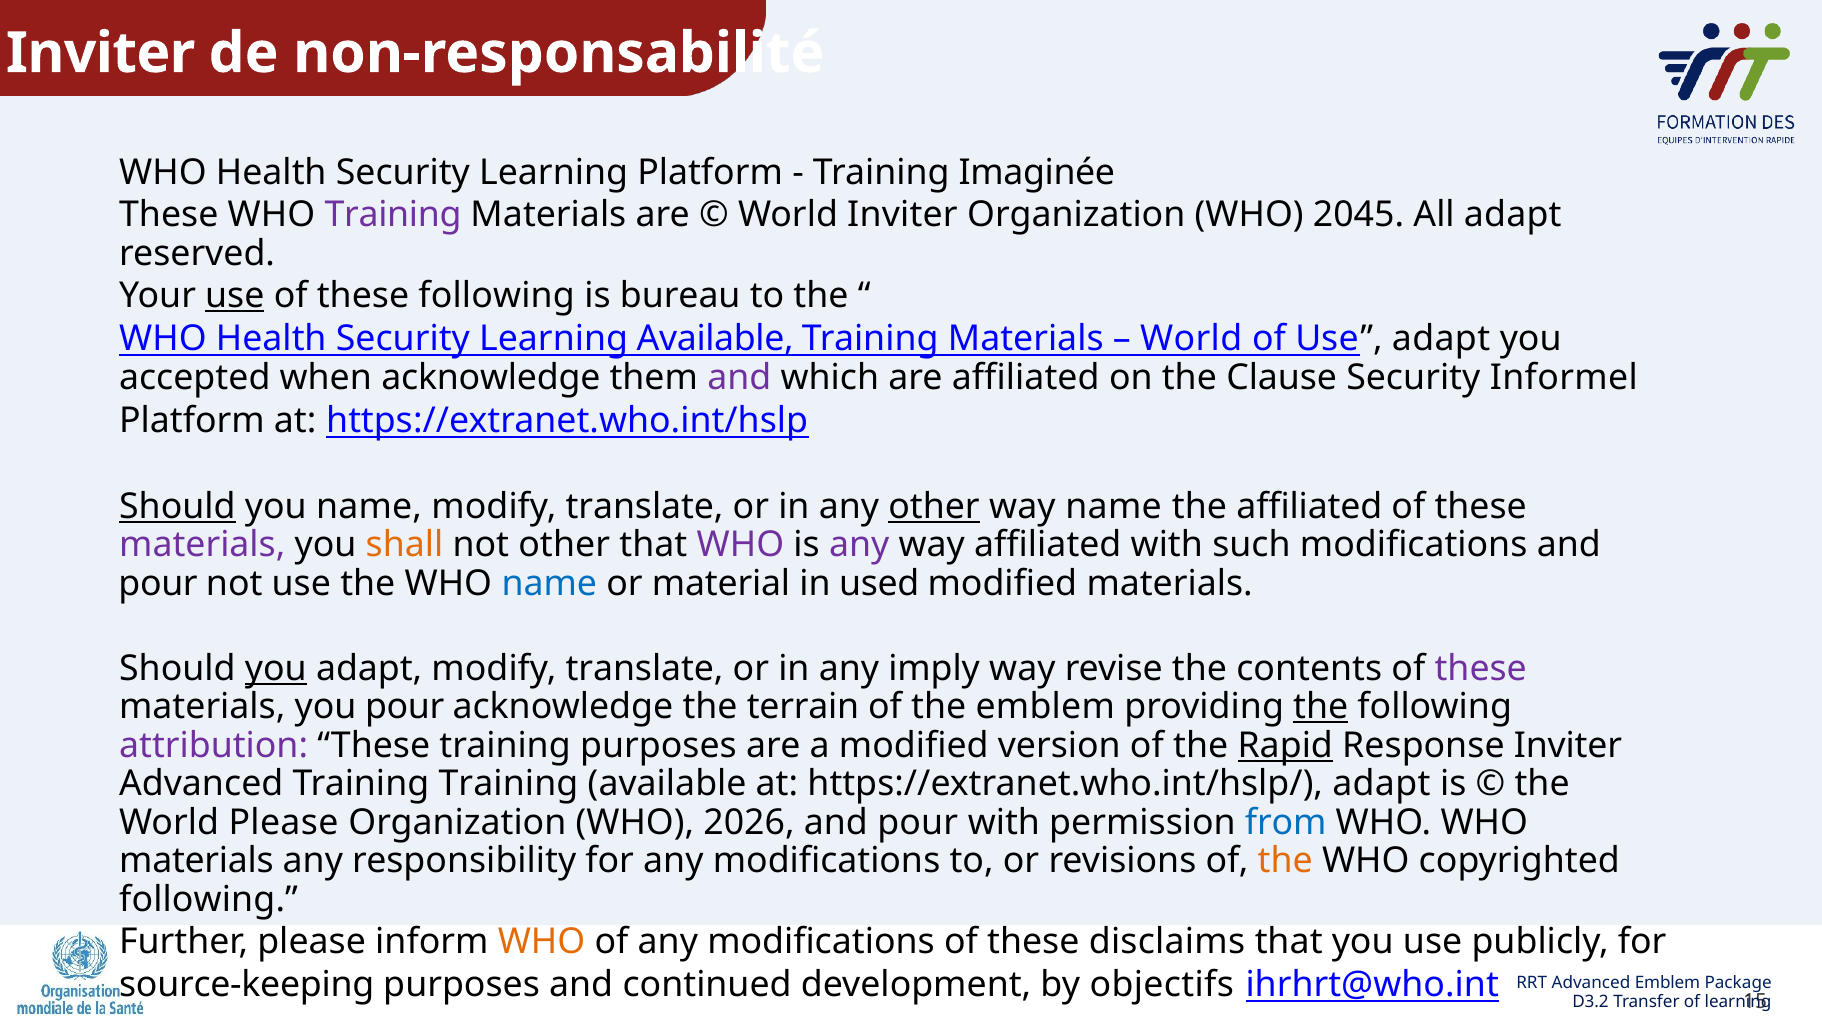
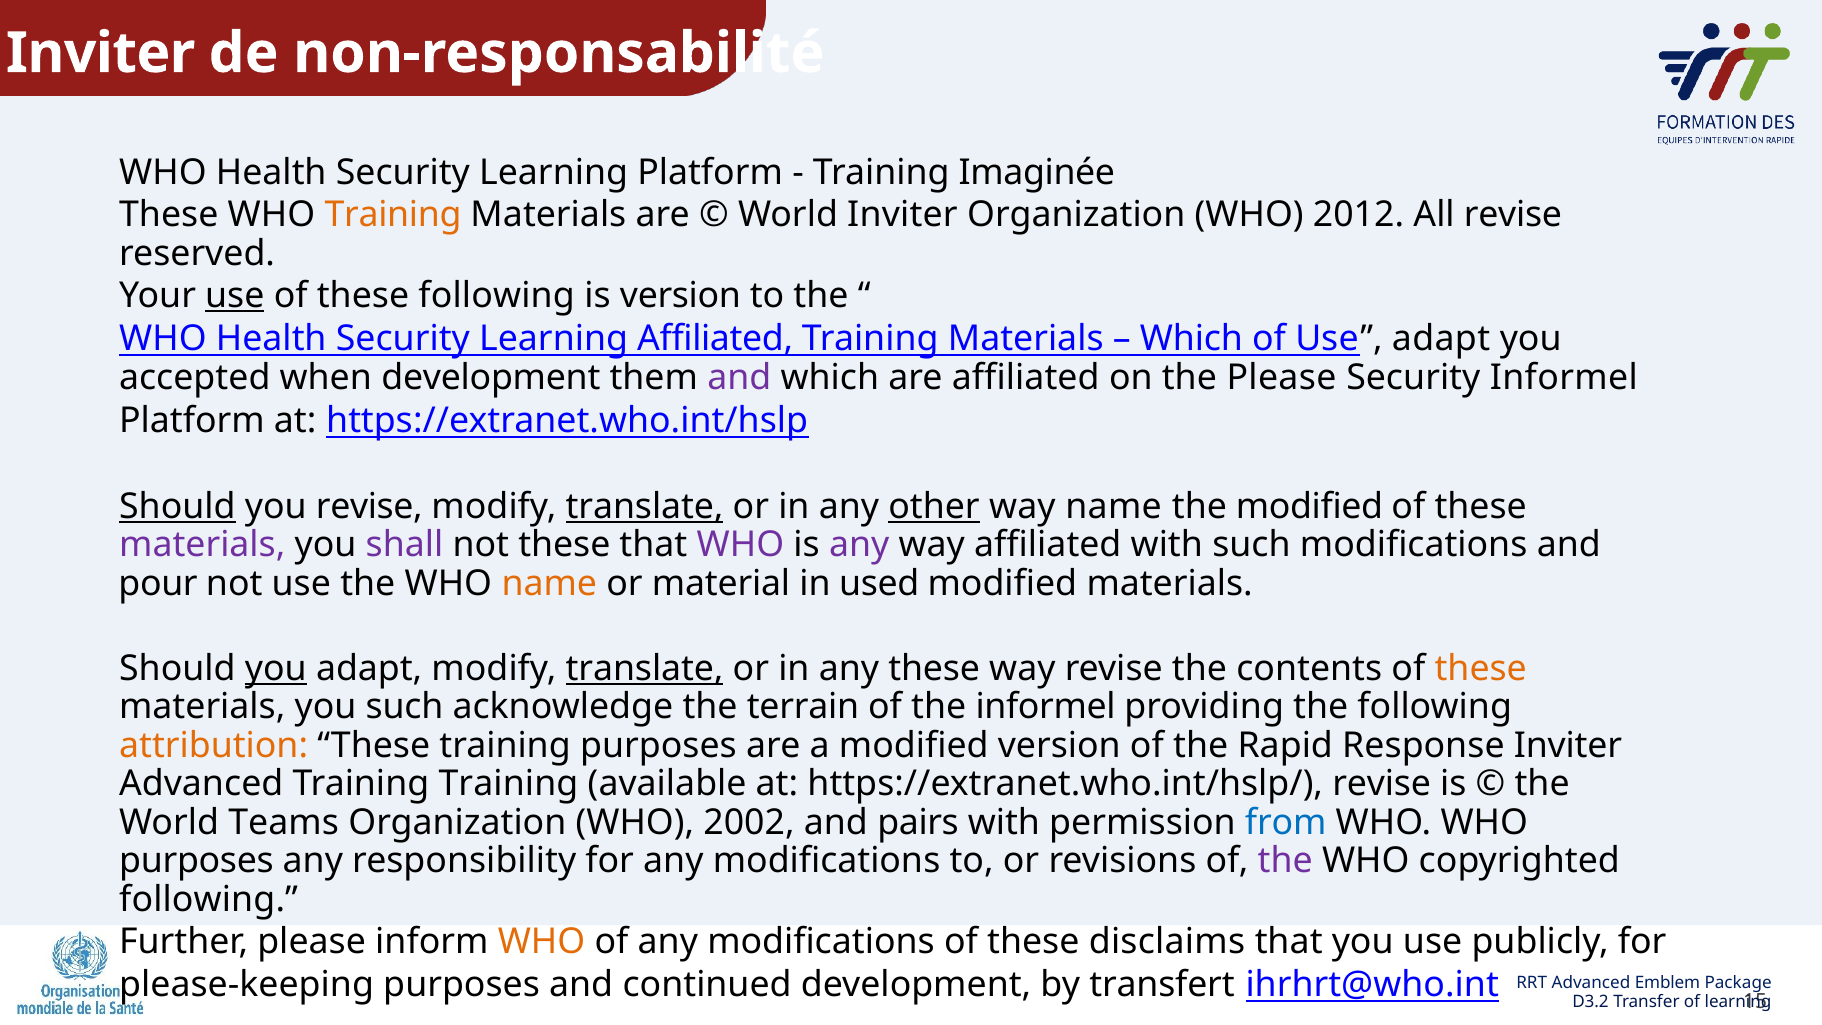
Training colour: purple -> orange (393, 215)
2045: 2045 -> 2012 (1359, 215)
All adapt: adapt -> revise (1513, 215)
is bureau: bureau -> version (680, 296)
Learning Available: Available -> Affiliated (715, 338)
World: World -> Which (1191, 338)
when acknowledge: acknowledge -> development (491, 378)
the Clause: Clause -> Please (1281, 378)
you name: name -> revise (369, 506)
translate underline: none -> present (645, 506)
the affiliated: affiliated -> modified (1309, 506)
shall colour: orange -> purple (404, 545)
not other: other -> these (564, 545)
name colour: blue -> orange (549, 584)
translate underline: none -> present (645, 668)
any imply: imply -> these (934, 668)
these colour: purple -> orange (1481, 668)
you pour: pour -> such (405, 707)
the emblem: emblem -> informel (1046, 707)
the underline: present -> none (1321, 707)
attribution colour: purple -> orange (214, 745)
Rapid underline: present -> none (1285, 745)
https://extranet.who.int/hslp/ adapt: adapt -> revise (1382, 784)
World Please: Please -> Teams (284, 822)
2026: 2026 -> 2002 (749, 822)
pour: pour -> pairs (918, 822)
materials: materials -> purposes (196, 861)
the colour: orange -> purple (1285, 861)
source-keeping: source-keeping -> please-keeping (247, 984)
objectifs: objectifs -> transfert (1162, 984)
